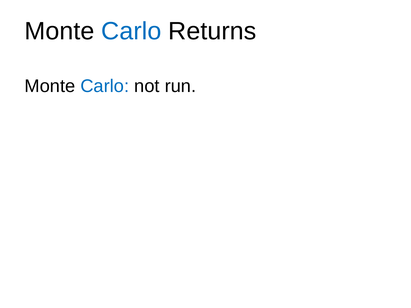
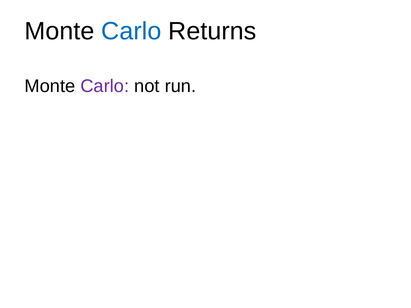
Carlo colour: blue -> purple (105, 86)
